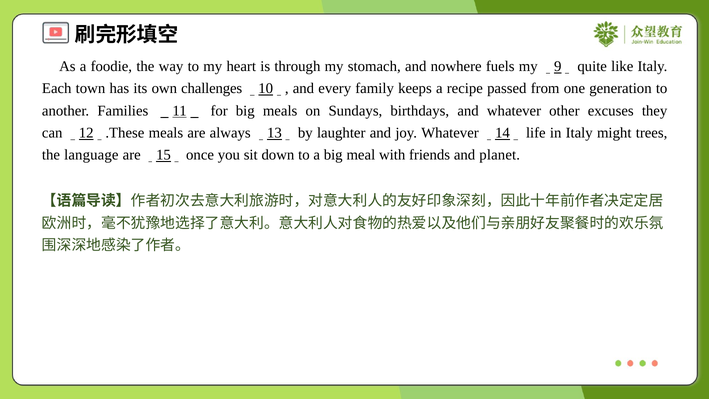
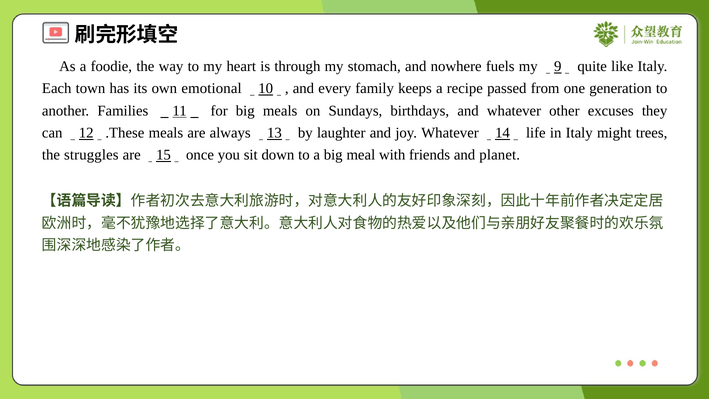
challenges: challenges -> emotional (212, 89)
language: language -> struggles (91, 155)
